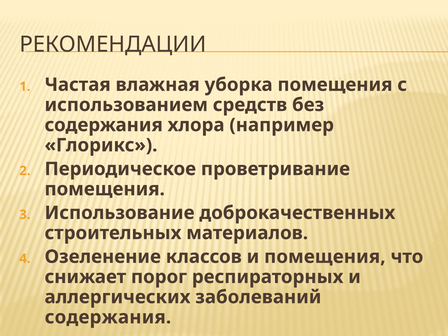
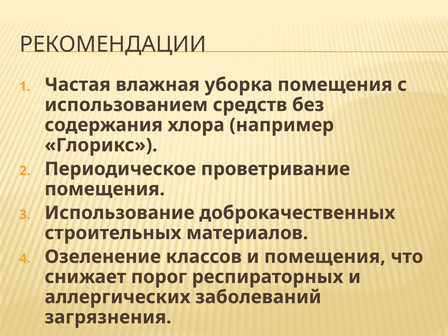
содержания: содержания -> загрязнения (108, 317)
